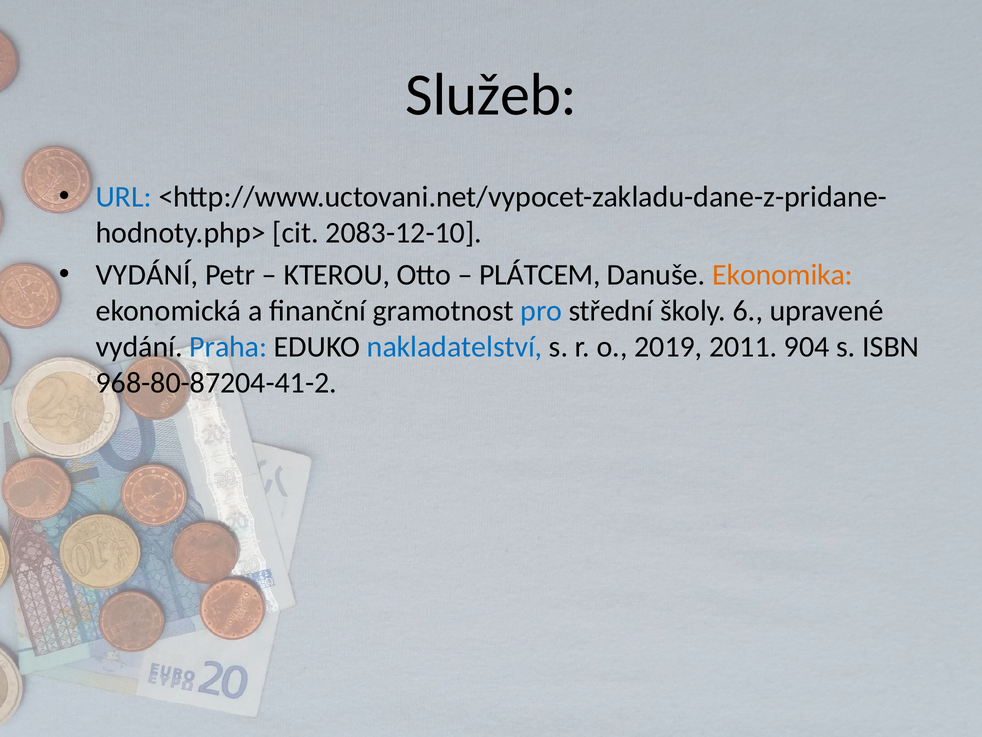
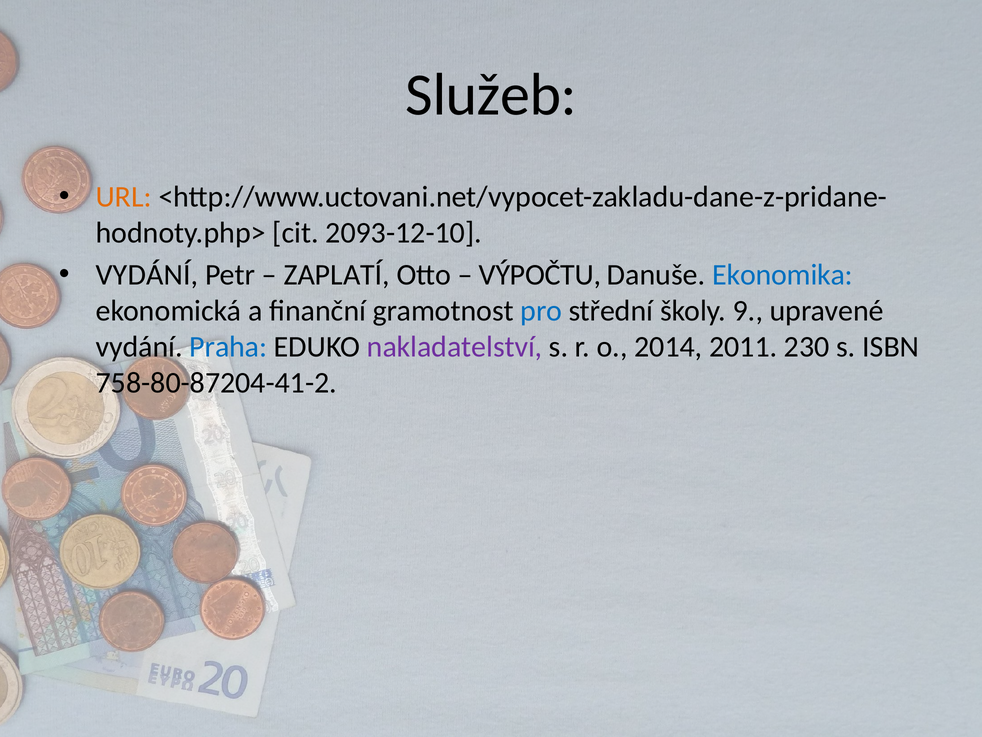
URL colour: blue -> orange (124, 197)
2083-12-10: 2083-12-10 -> 2093-12-10 (404, 233)
KTEROU: KTEROU -> ZAPLATÍ (337, 275)
PLÁTCEM: PLÁTCEM -> VÝPOČTU (540, 275)
Ekonomika colour: orange -> blue (783, 275)
6: 6 -> 9 (748, 311)
nakladatelství colour: blue -> purple (455, 347)
2019: 2019 -> 2014 (668, 347)
904: 904 -> 230 (807, 347)
968-80-87204-41-2: 968-80-87204-41-2 -> 758-80-87204-41-2 (216, 383)
